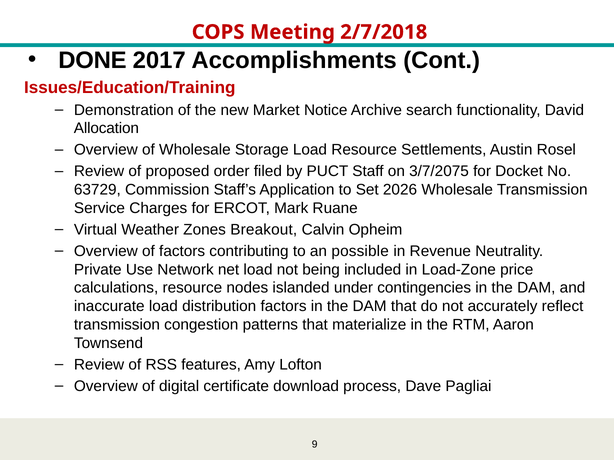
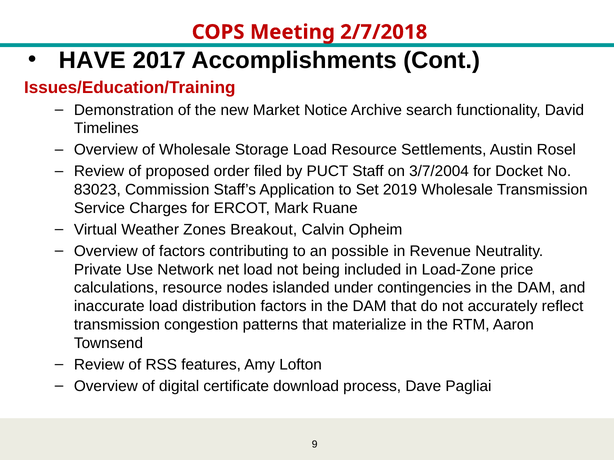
DONE: DONE -> HAVE (92, 60)
Allocation: Allocation -> Timelines (106, 129)
3/7/2075: 3/7/2075 -> 3/7/2004 (439, 172)
63729: 63729 -> 83023 (97, 190)
2026: 2026 -> 2019 (400, 190)
